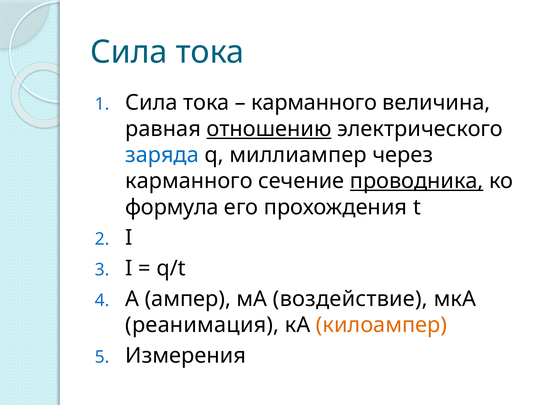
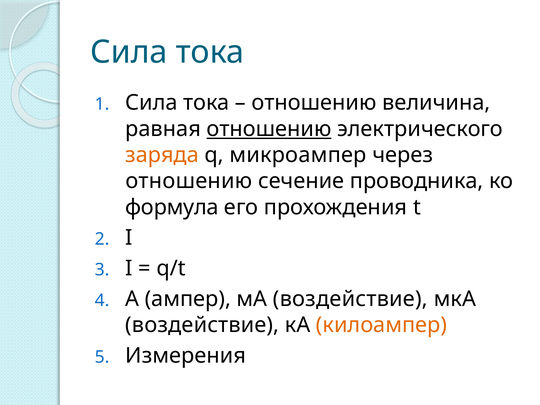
карманного: карманного -> отношению (314, 103)
заряда colour: blue -> orange (162, 155)
миллиампер: миллиампер -> микроампер (298, 155)
карманного: карманного -> отношению (189, 181)
проводника underline: present -> none (417, 181)
реанимация: реанимация -> воздействие (202, 325)
